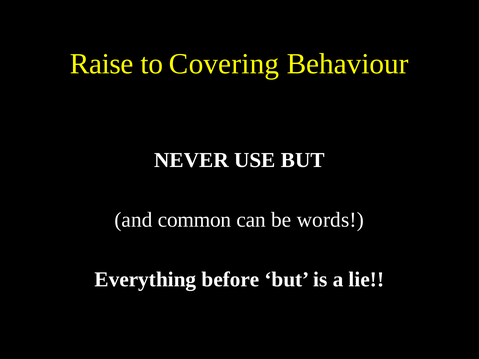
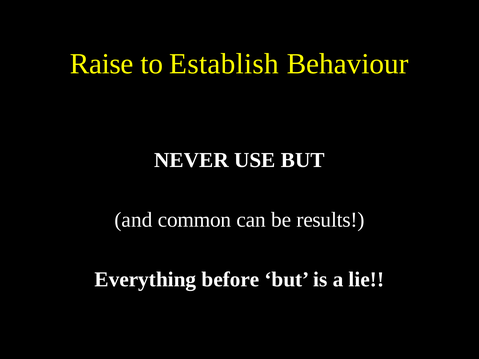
Covering: Covering -> Establish (224, 64)
words: words -> results (330, 220)
